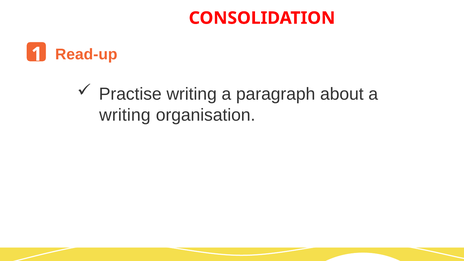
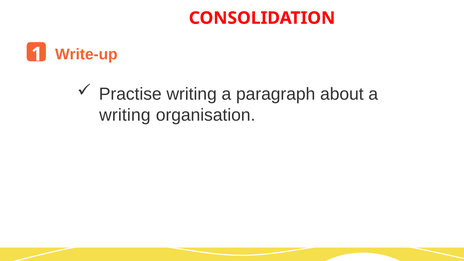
Read-up: Read-up -> Write-up (86, 54)
